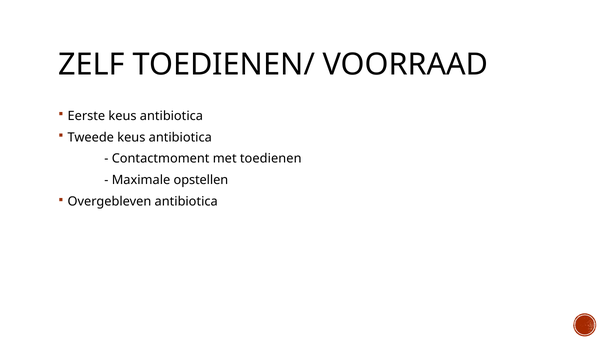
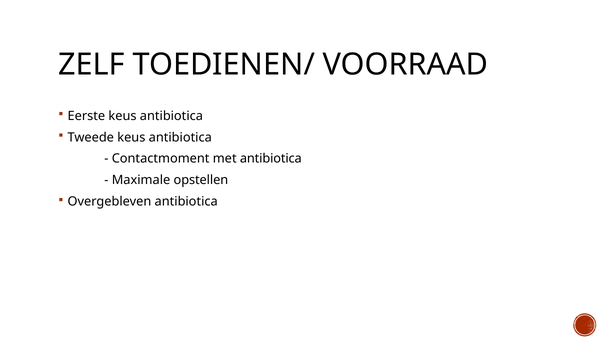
met toedienen: toedienen -> antibiotica (271, 159)
